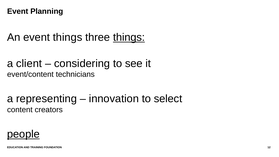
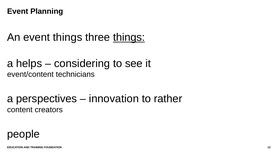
client: client -> helps (29, 63)
representing: representing -> perspectives (47, 99)
select: select -> rather (168, 99)
people underline: present -> none (23, 134)
